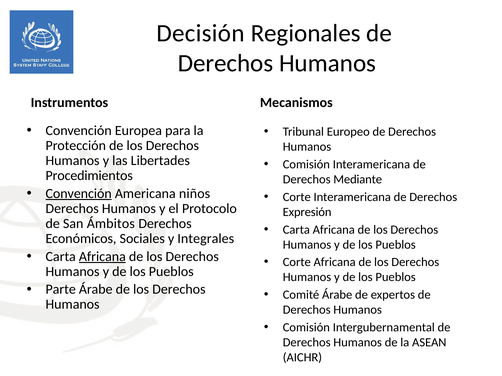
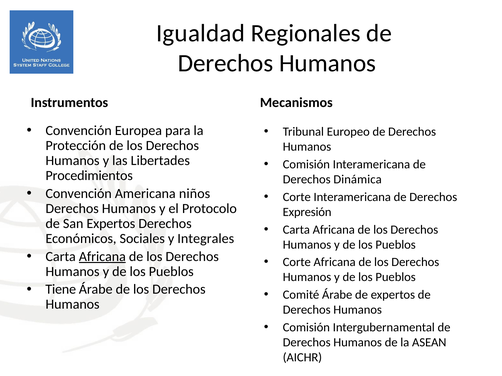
Decisión: Decisión -> Igualdad (201, 33)
Mediante: Mediante -> Dinámica (358, 180)
Convención underline: present -> none (79, 194)
San Ámbitos: Ámbitos -> Expertos (111, 224)
Parte: Parte -> Tiene (61, 290)
